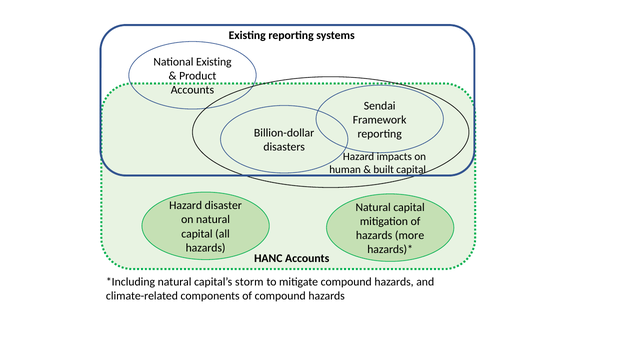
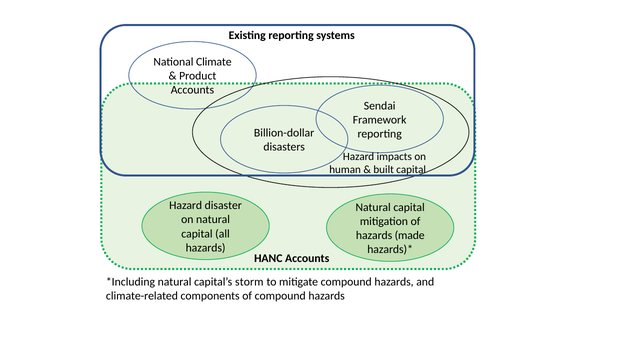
National Existing: Existing -> Climate (214, 62)
more: more -> made (410, 235)
